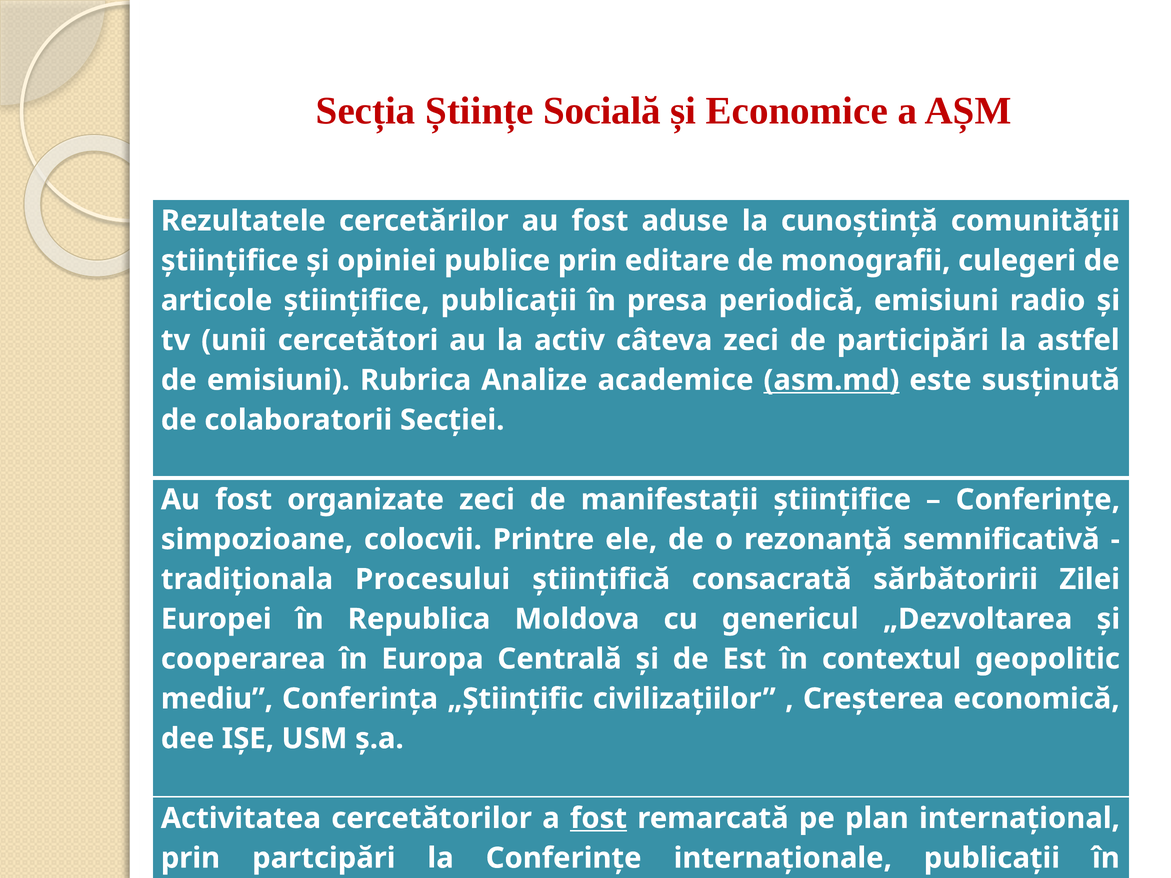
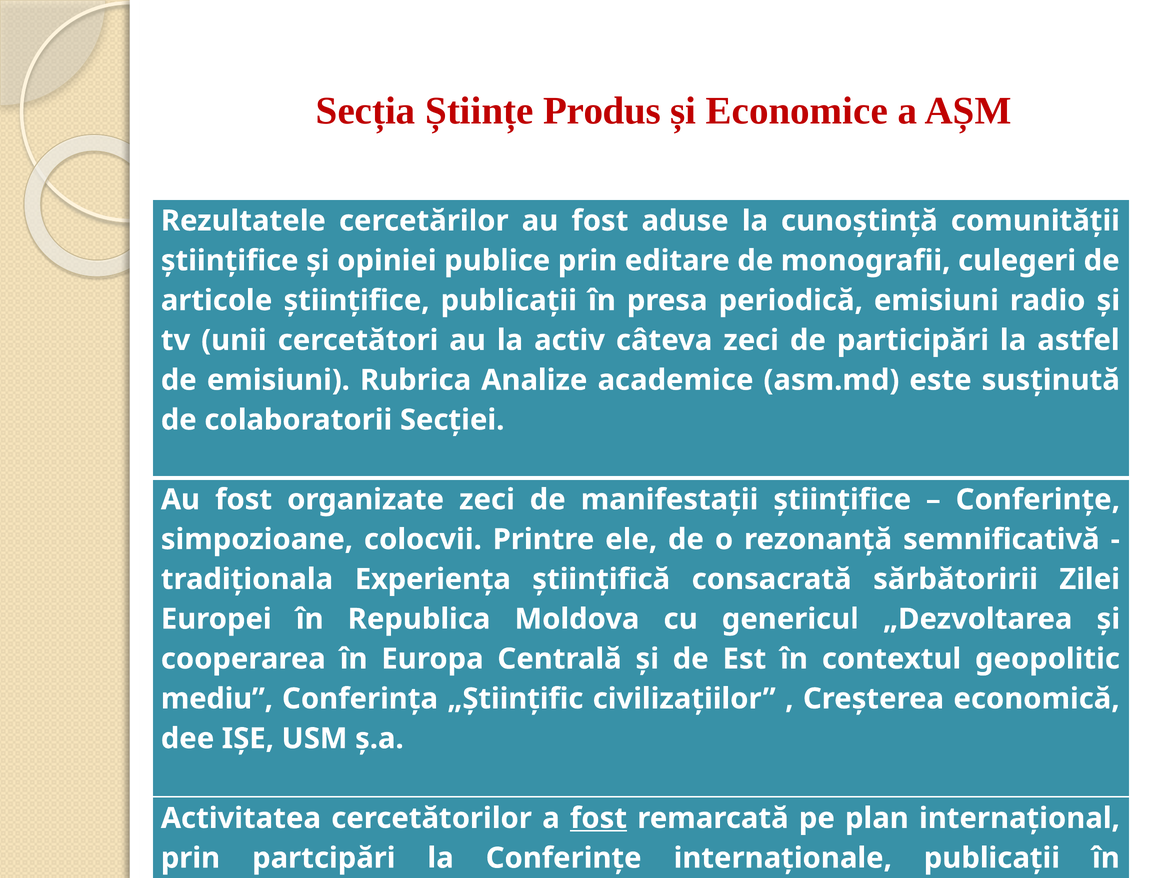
Socială: Socială -> Produs (602, 111)
asm.md underline: present -> none (831, 380)
Procesului: Procesului -> Experiența (433, 579)
